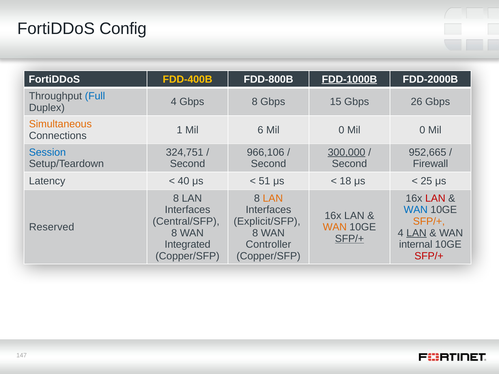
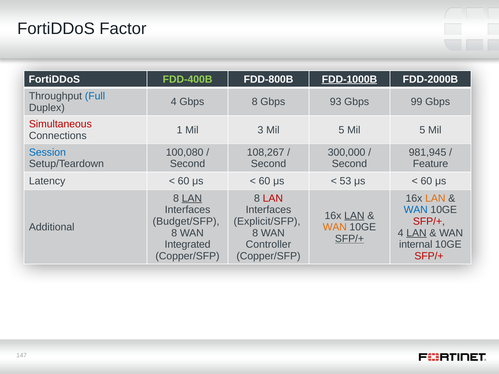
Config: Config -> Factor (123, 29)
FDD-400B colour: yellow -> light green (188, 79)
15: 15 -> 93 (336, 102)
26: 26 -> 99 (417, 102)
Simultaneous colour: orange -> red (60, 124)
6: 6 -> 3 (260, 130)
0: 0 -> 5 (341, 130)
0: 0 -> 5 (422, 130)
324,751: 324,751 -> 100,080 (185, 152)
966,106: 966,106 -> 108,267 (266, 152)
300,000 underline: present -> none (347, 152)
952,665: 952,665 -> 981,945 (428, 152)
Firewall: Firewall -> Feature (430, 164)
40: 40 -> 60 (184, 181)
51: 51 -> 60 (264, 181)
18: 18 -> 53 (345, 181)
25: 25 -> 60 (426, 181)
LAN underline: none -> present (192, 198)
LAN colour: orange -> red (273, 198)
LAN colour: red -> orange (435, 198)
LAN underline: none -> present (354, 216)
Central/SFP: Central/SFP -> Budget/SFP (186, 222)
SFP/+ colour: orange -> red (429, 222)
Reserved: Reserved -> Additional (52, 227)
